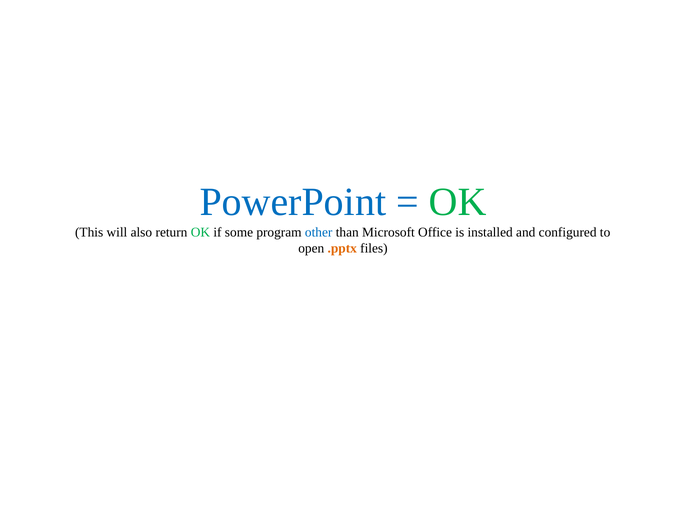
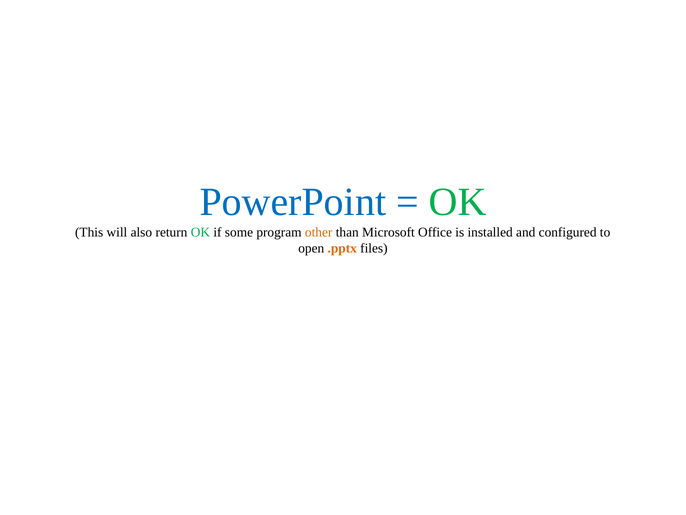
other colour: blue -> orange (319, 232)
